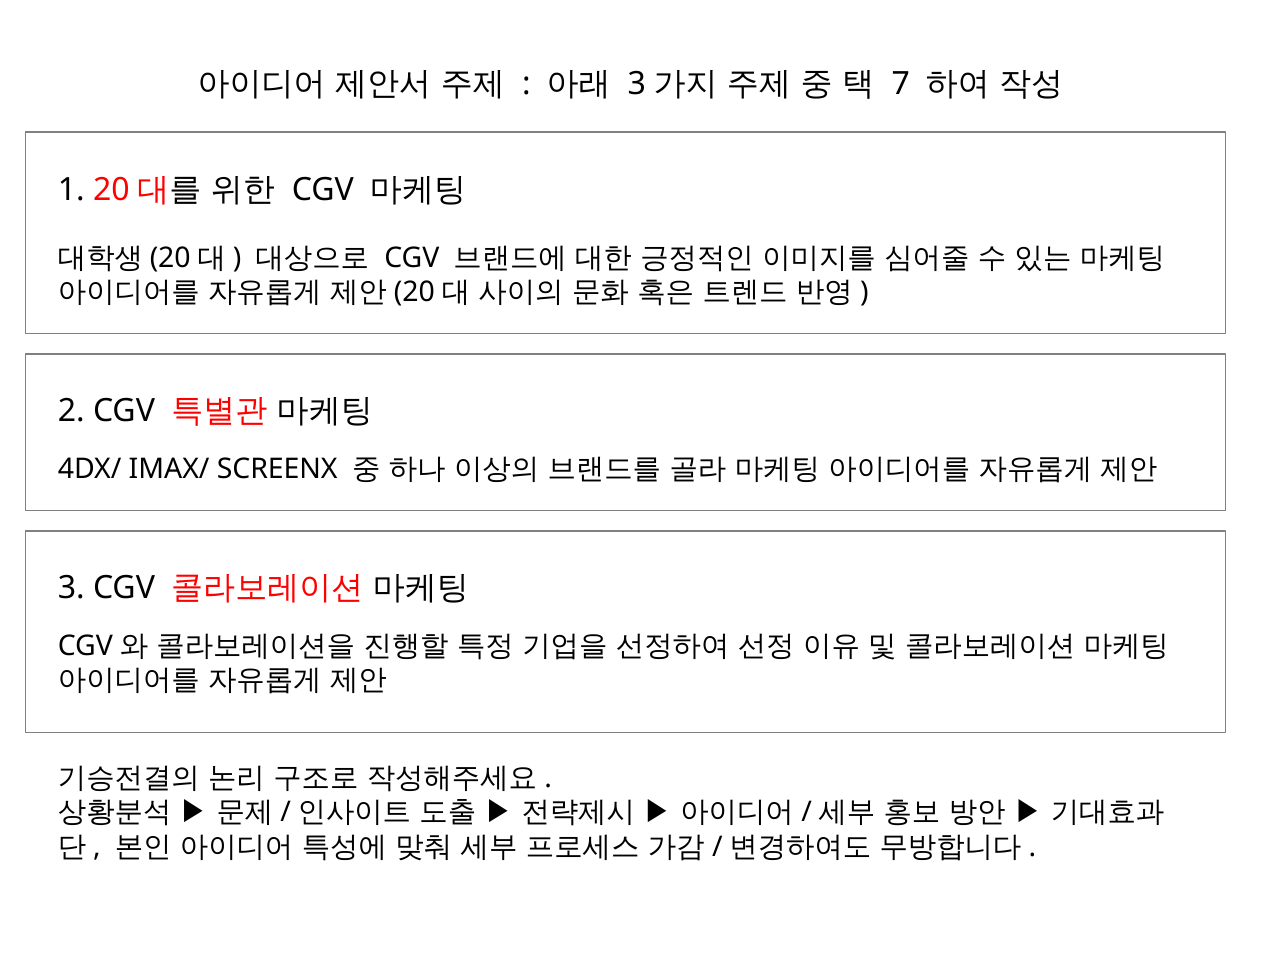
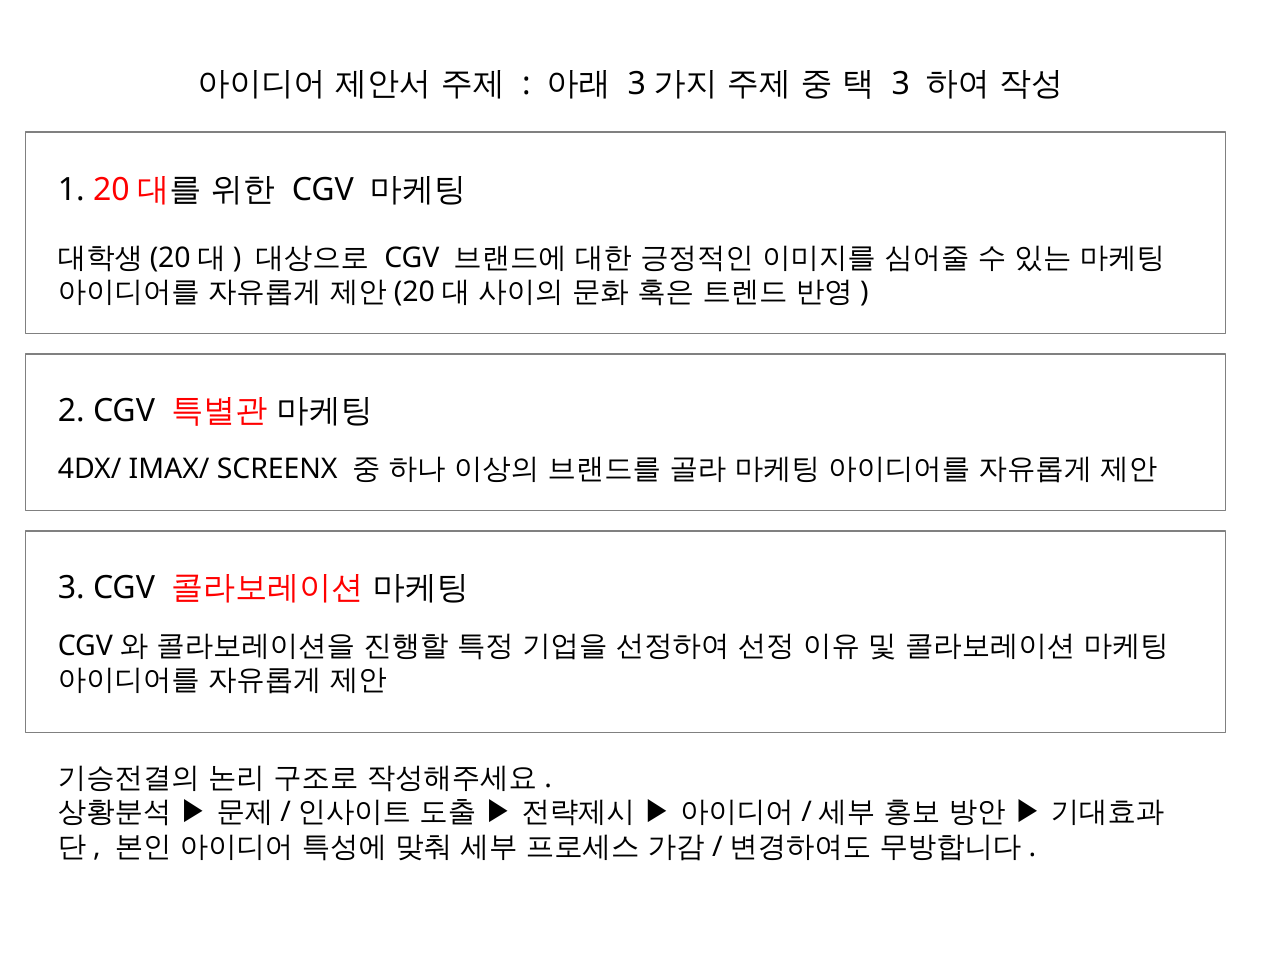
7: 7 -> 3 (901, 84)
